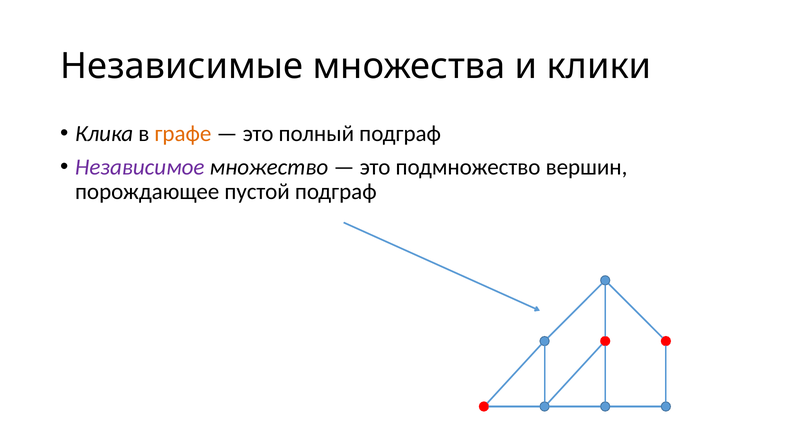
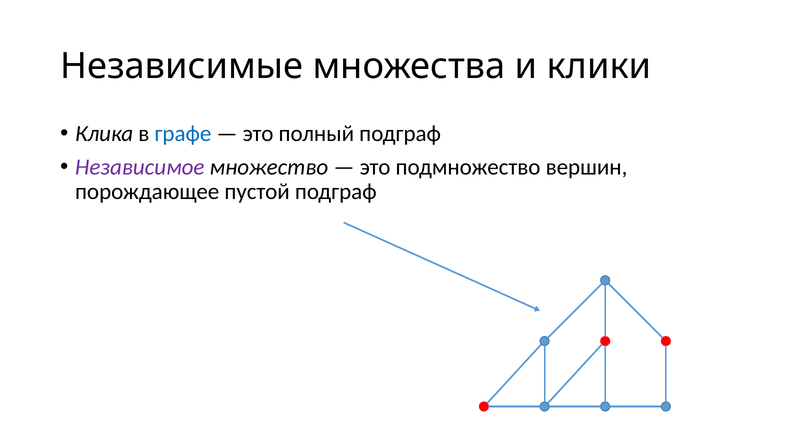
графе colour: orange -> blue (183, 134)
